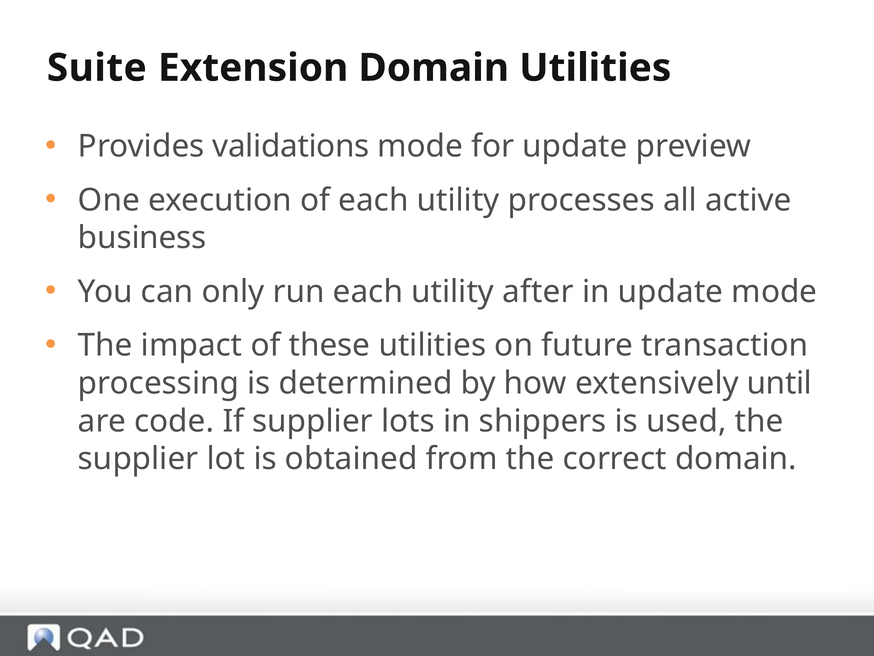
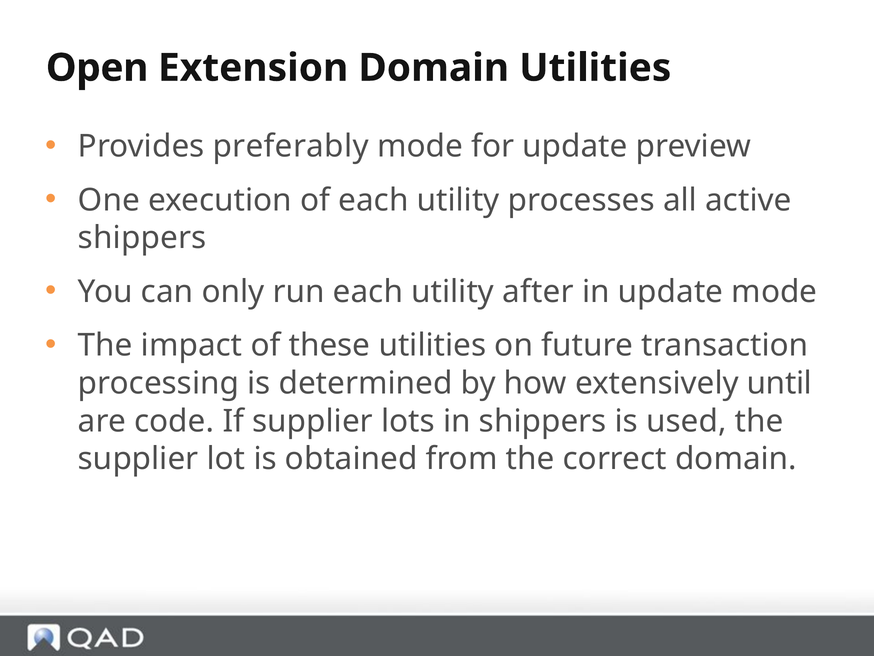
Suite: Suite -> Open (97, 68)
validations: validations -> preferably (291, 146)
business: business -> shippers (142, 238)
